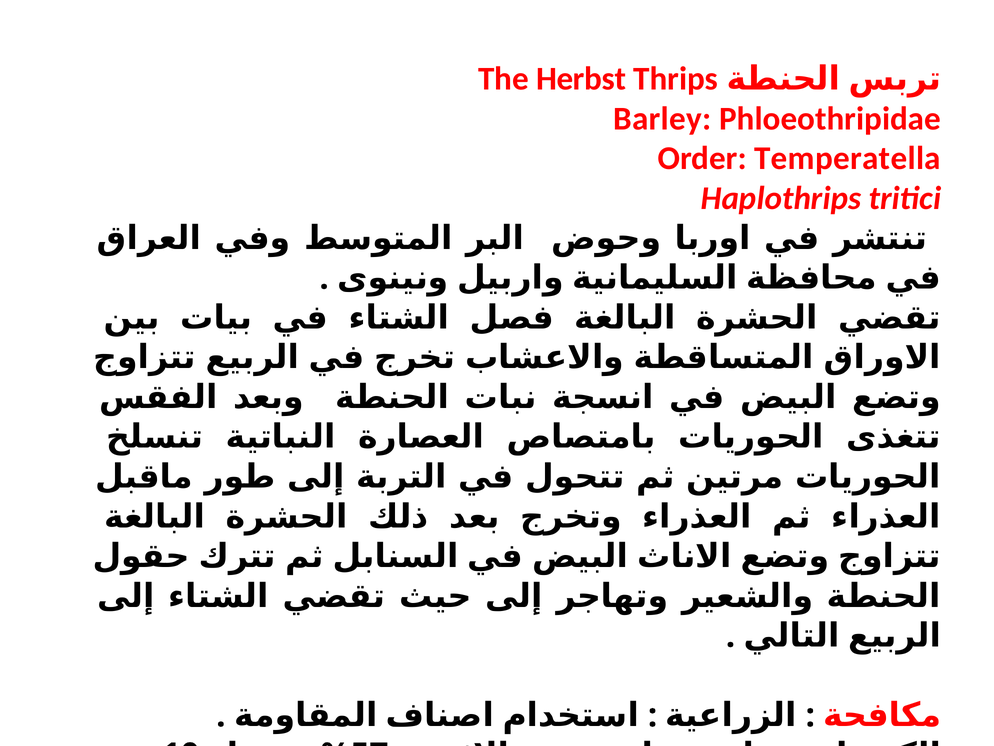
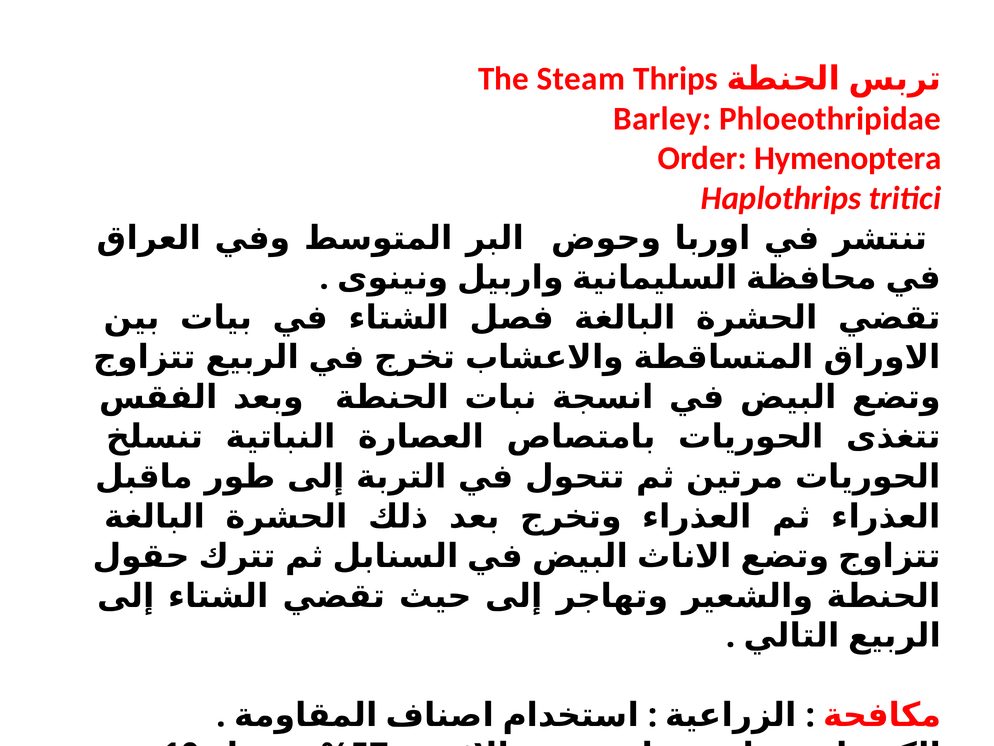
Herbst: Herbst -> Steam (581, 79)
Temperatella: Temperatella -> Hymenoptera (848, 158)
